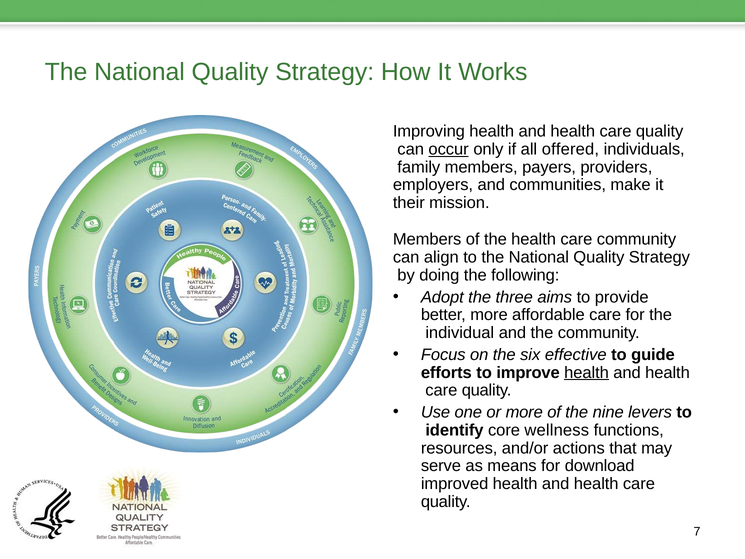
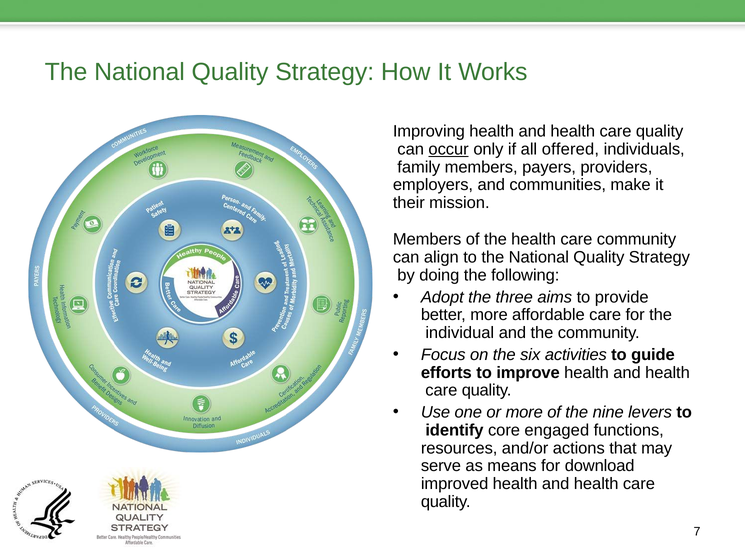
effective: effective -> activities (576, 355)
health underline: present -> none (587, 372)
wellness: wellness -> engaged (557, 430)
